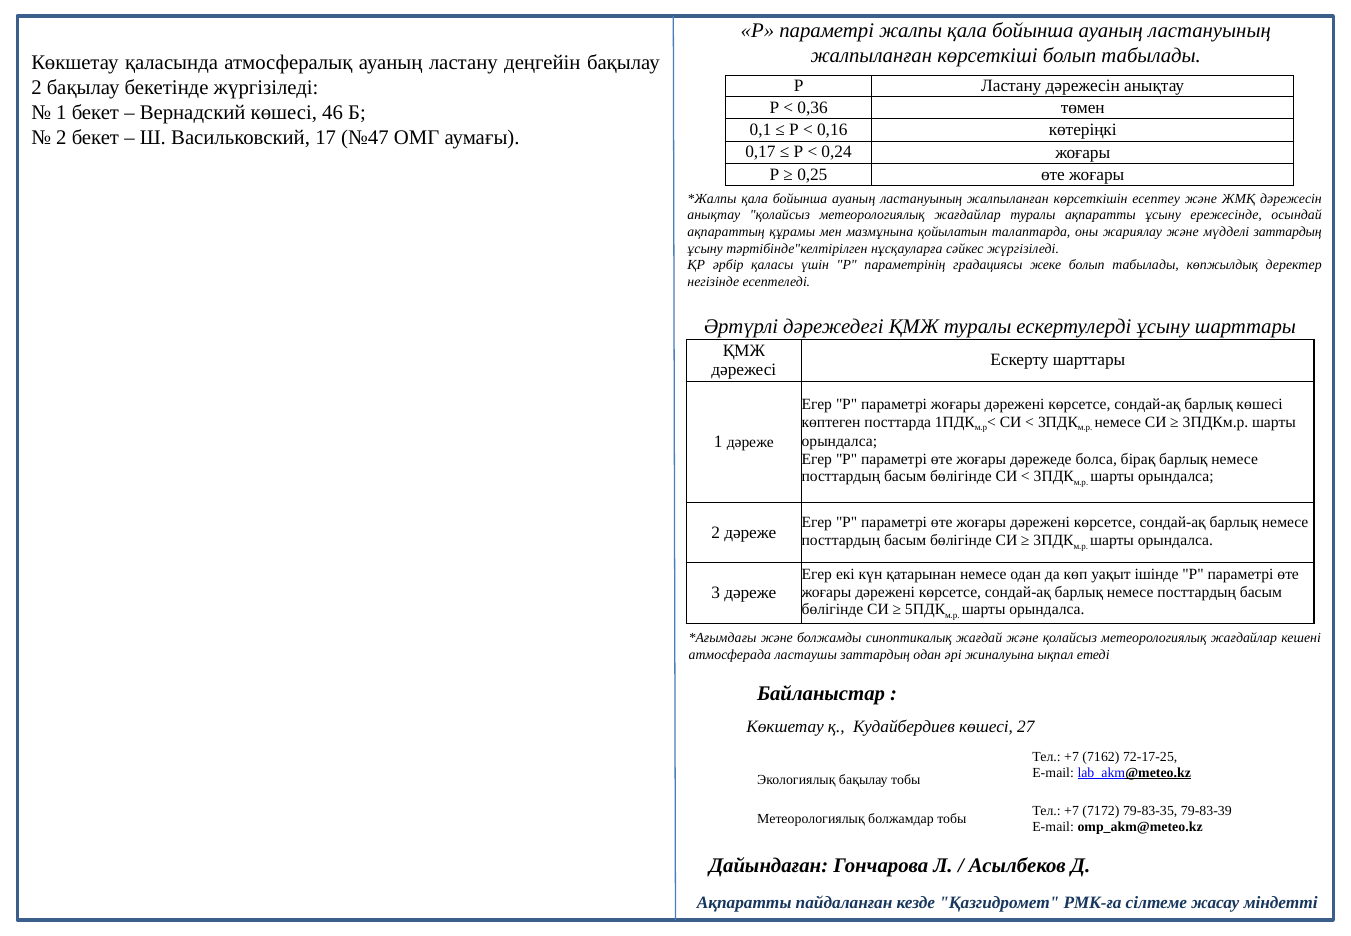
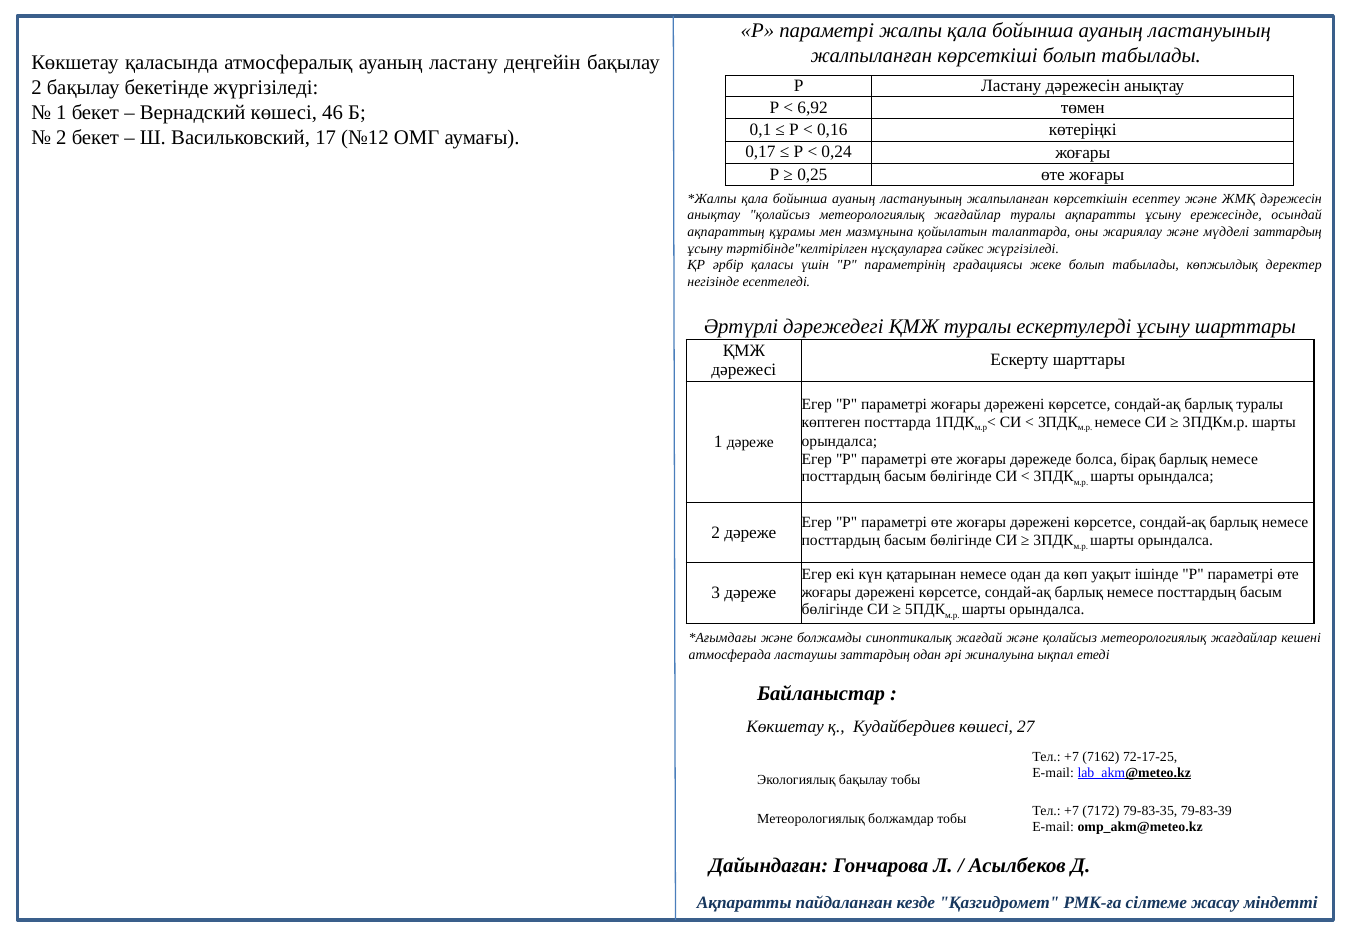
0,36: 0,36 -> 6,92 (813, 107)
№47: №47 -> №12 (365, 137)
барлық көшесі: көшесі -> туралы (1260, 404)
